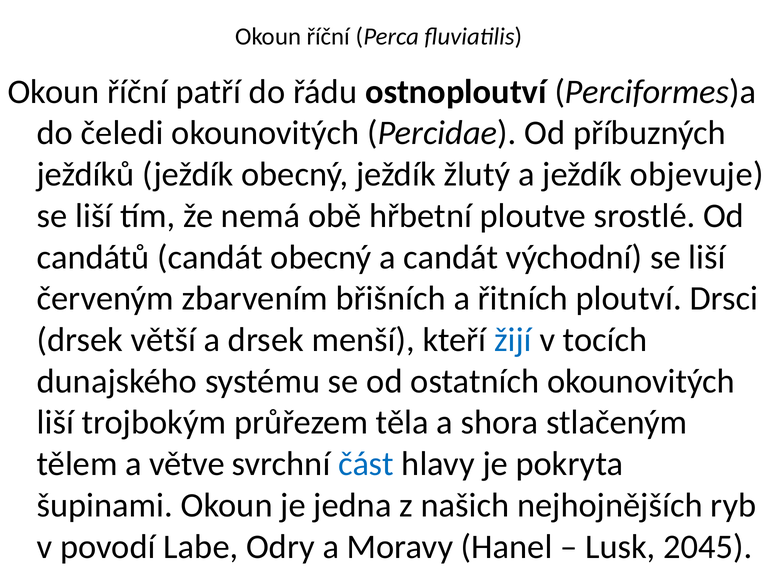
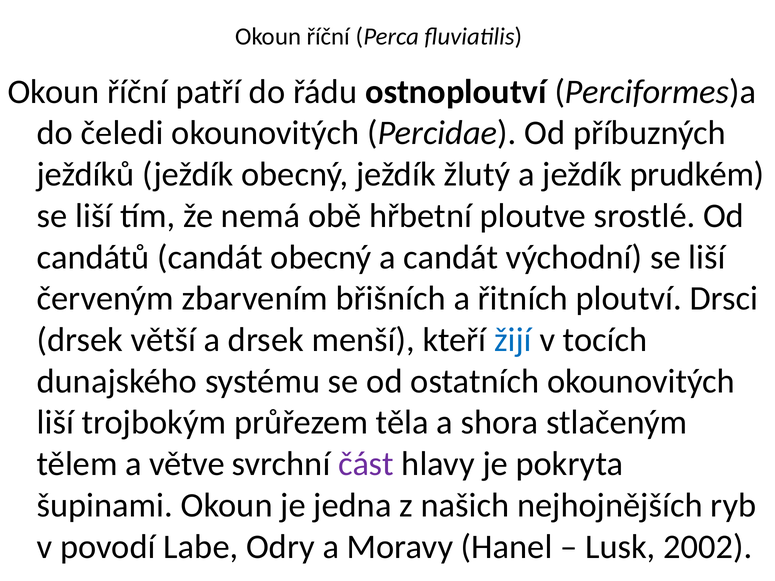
objevuje: objevuje -> prudkém (697, 175)
část colour: blue -> purple (366, 464)
2045: 2045 -> 2002 (708, 547)
